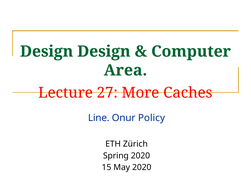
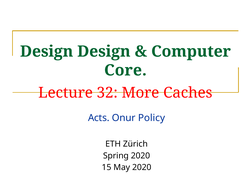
Area: Area -> Core (125, 70)
27: 27 -> 32 (107, 93)
Line: Line -> Acts (99, 118)
